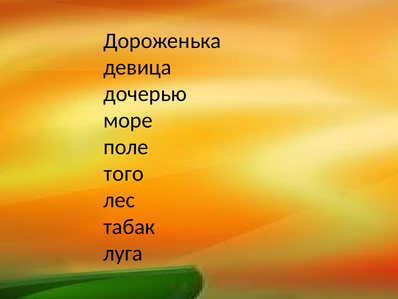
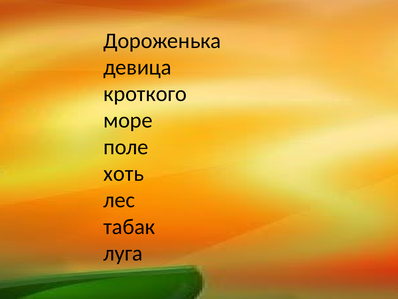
дочерью: дочерью -> кроткого (145, 94)
того: того -> хоть (124, 173)
